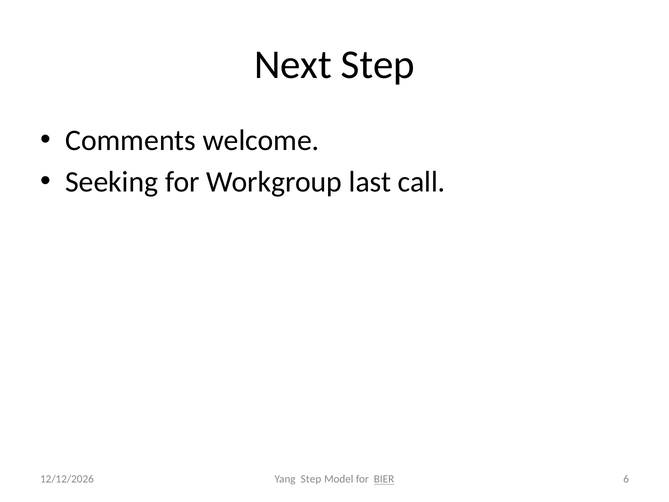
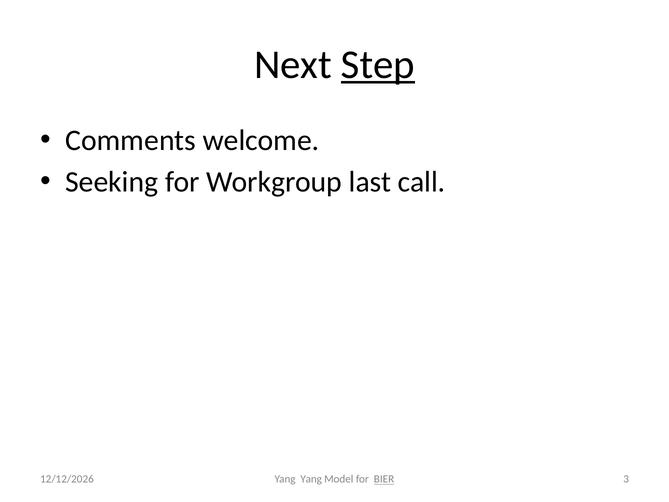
Step underline: none -> present (378, 65)
Yang Step: Step -> Yang (311, 479)
6: 6 -> 3 (626, 479)
